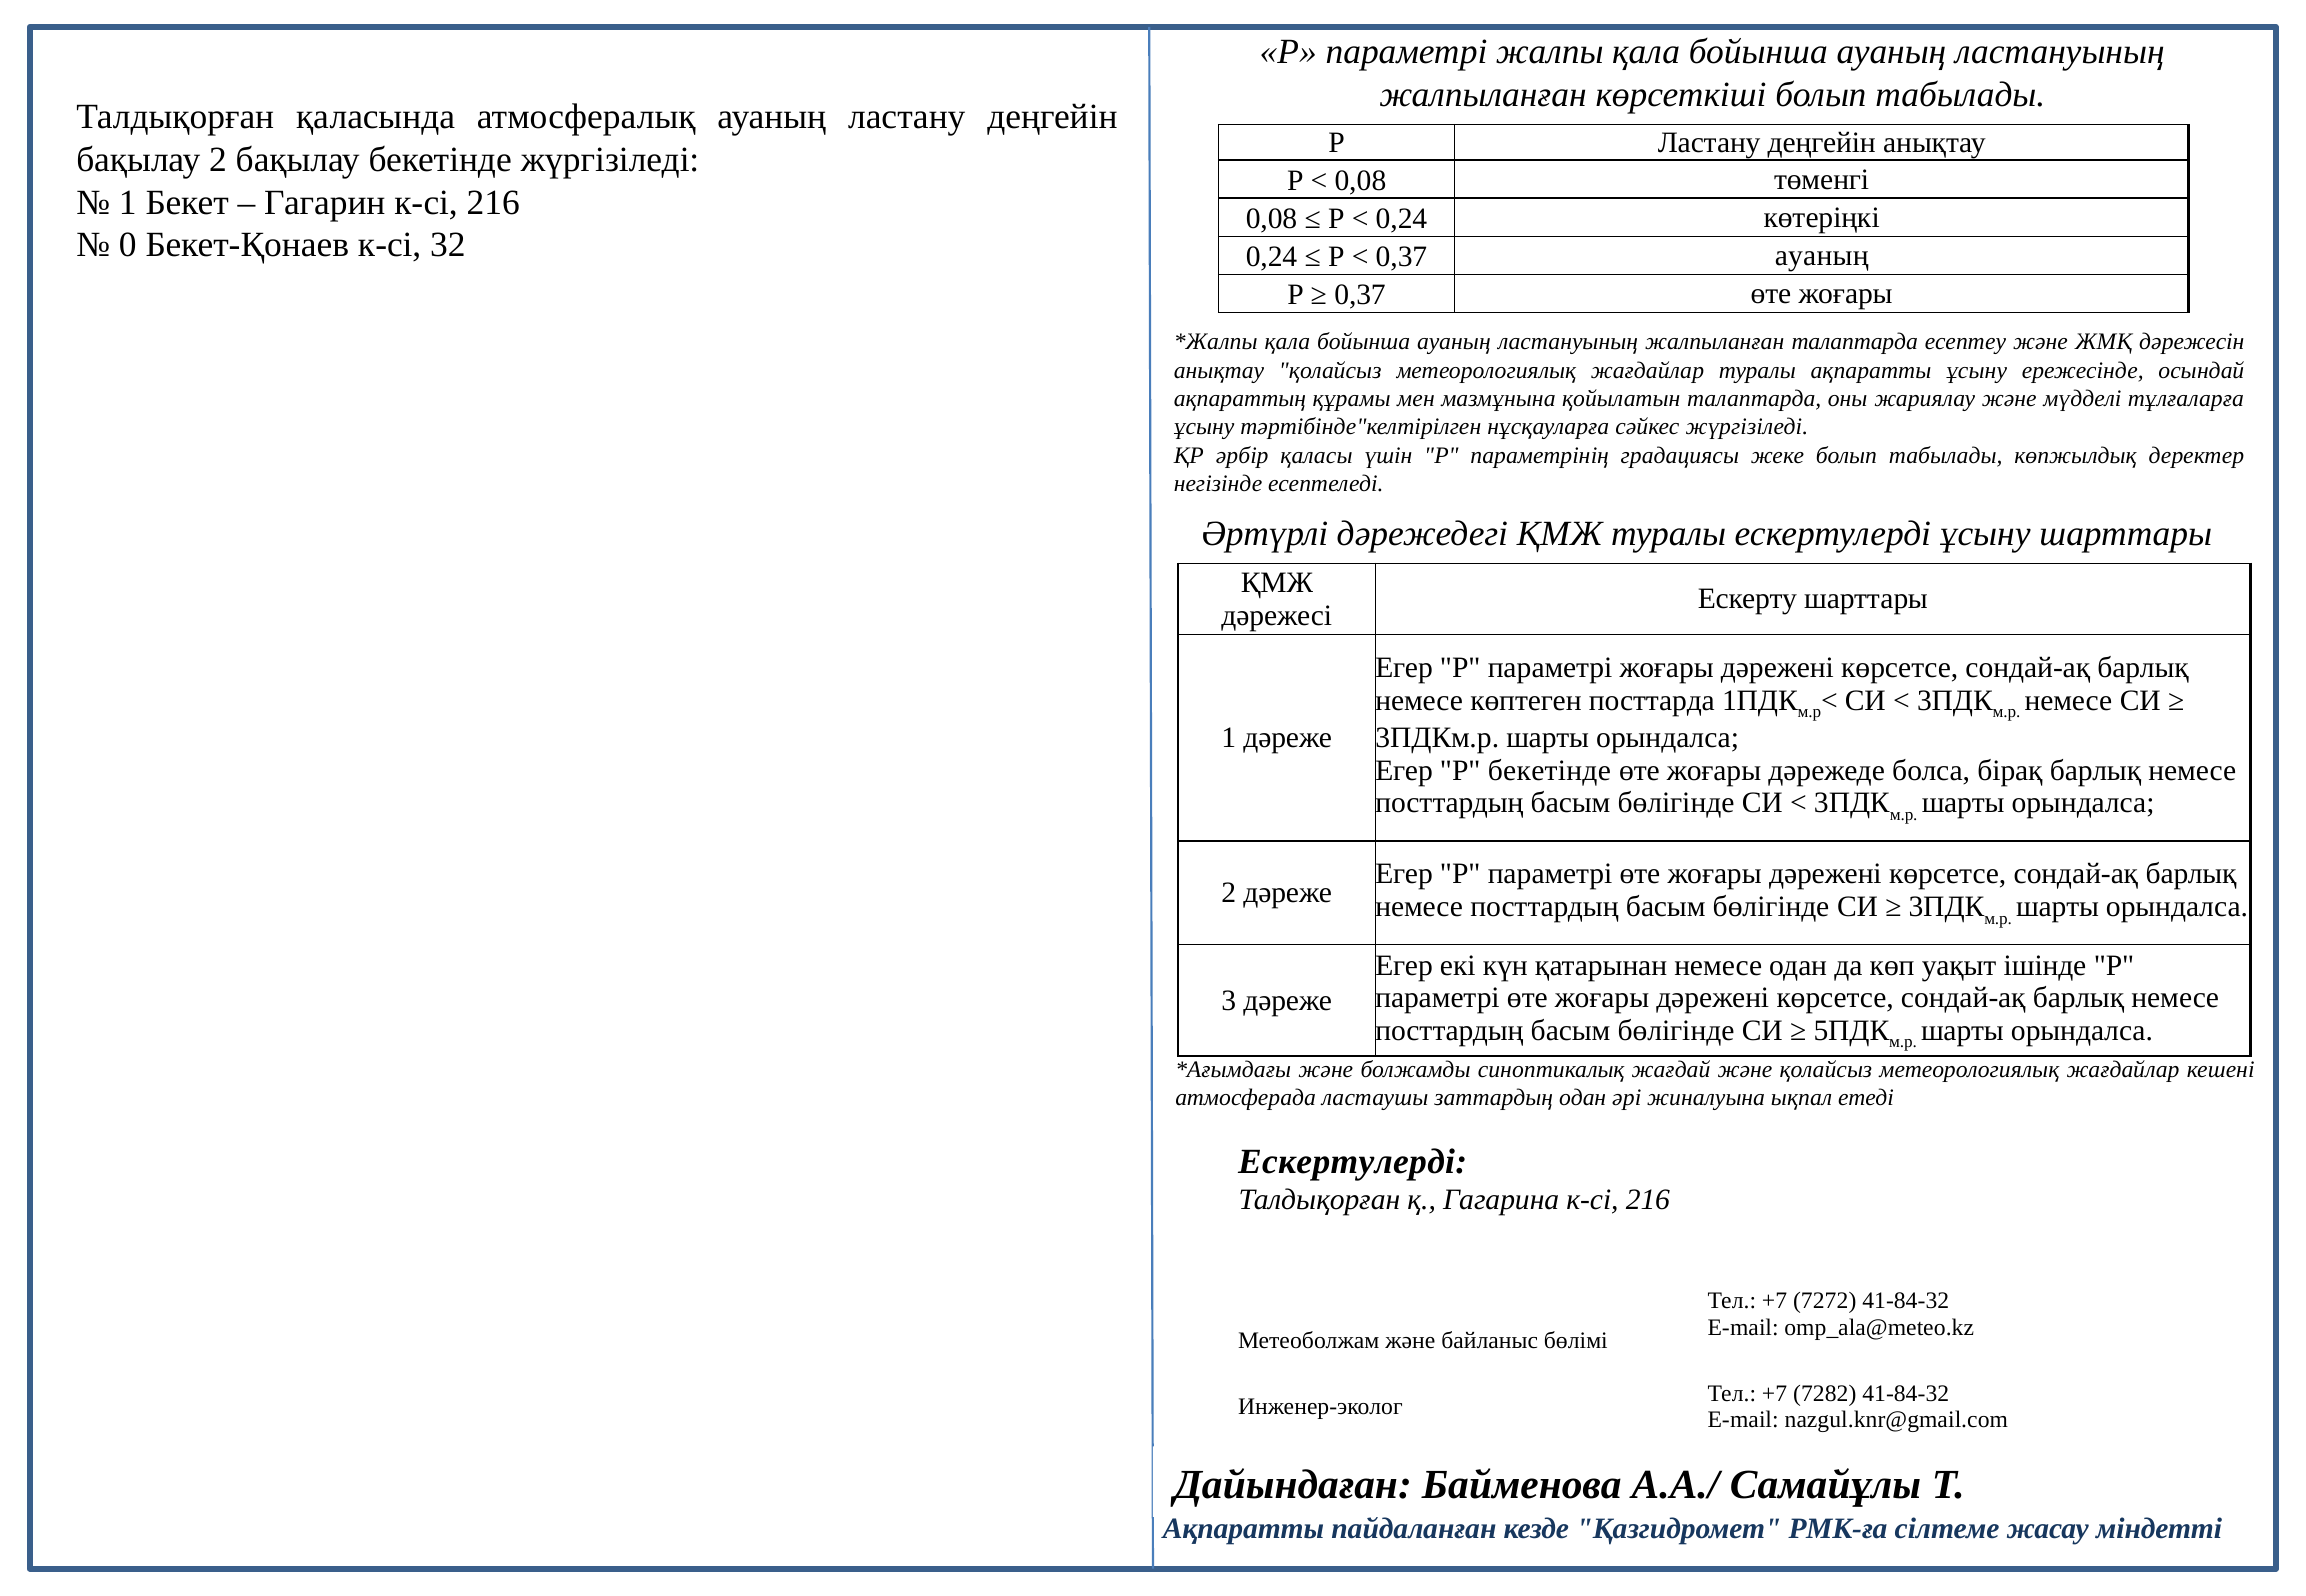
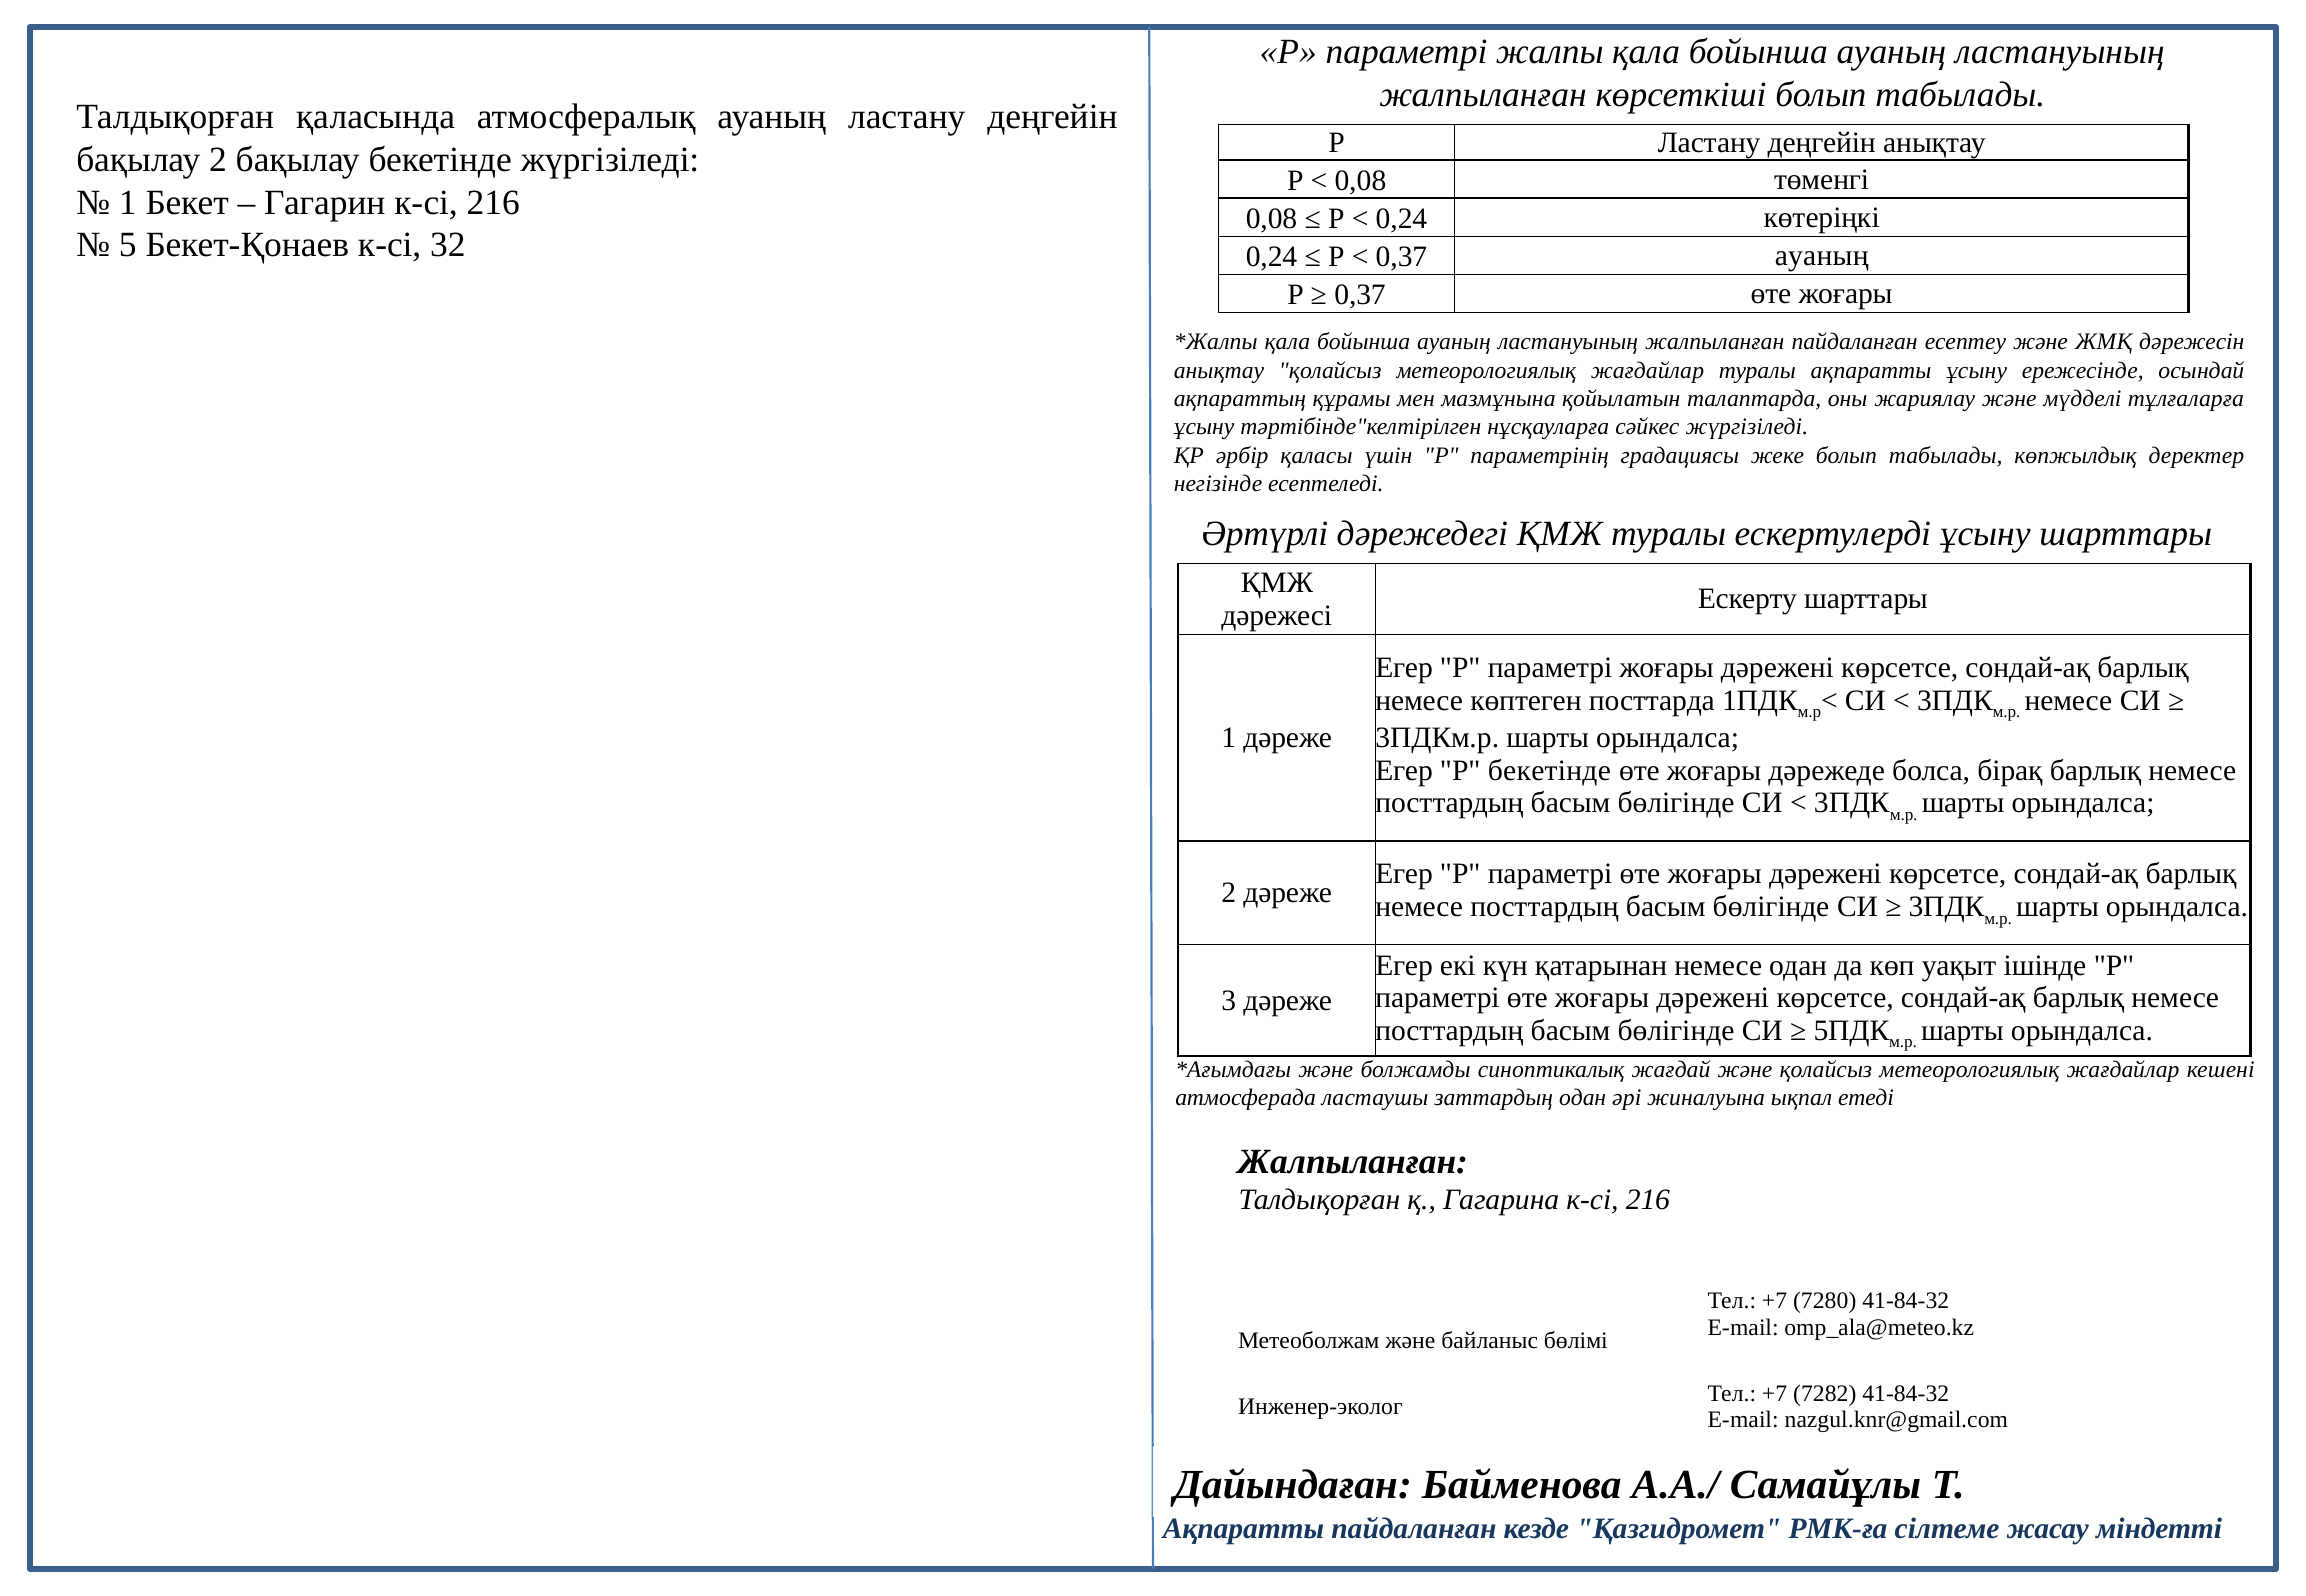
0: 0 -> 5 (128, 245)
жалпыланған талаптарда: талаптарда -> пайдаланған (1855, 342)
Ескертулерді: Ескертулерді -> Жалпыланған (1353, 1162)
7272: 7272 -> 7280 (1825, 1302)
